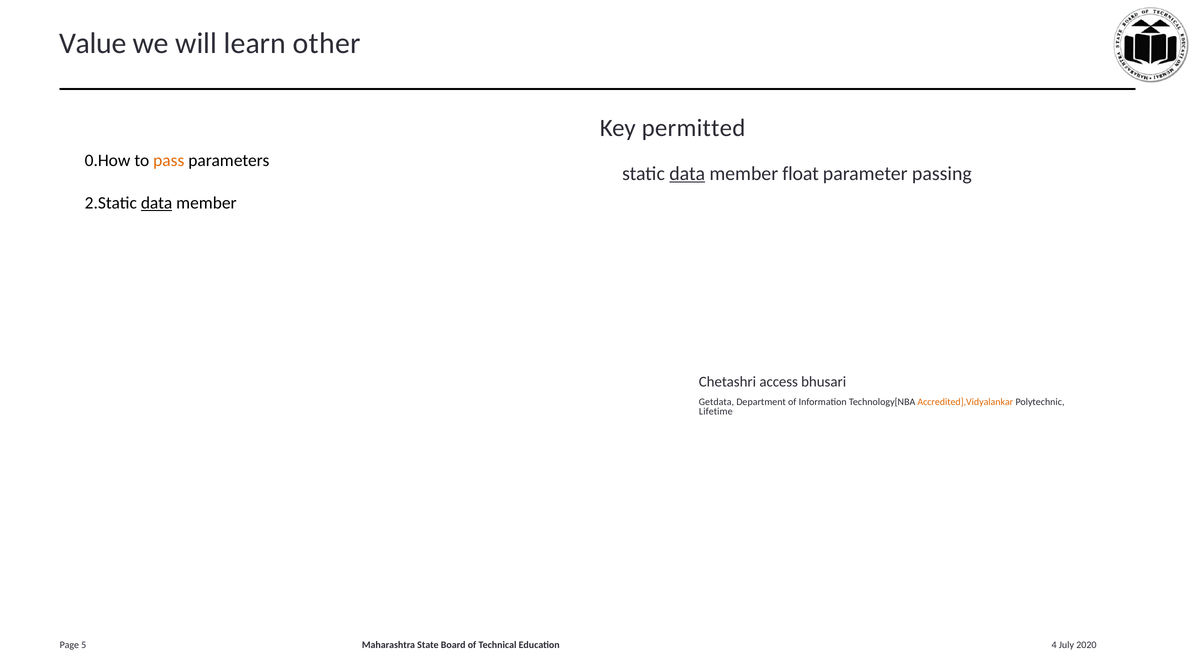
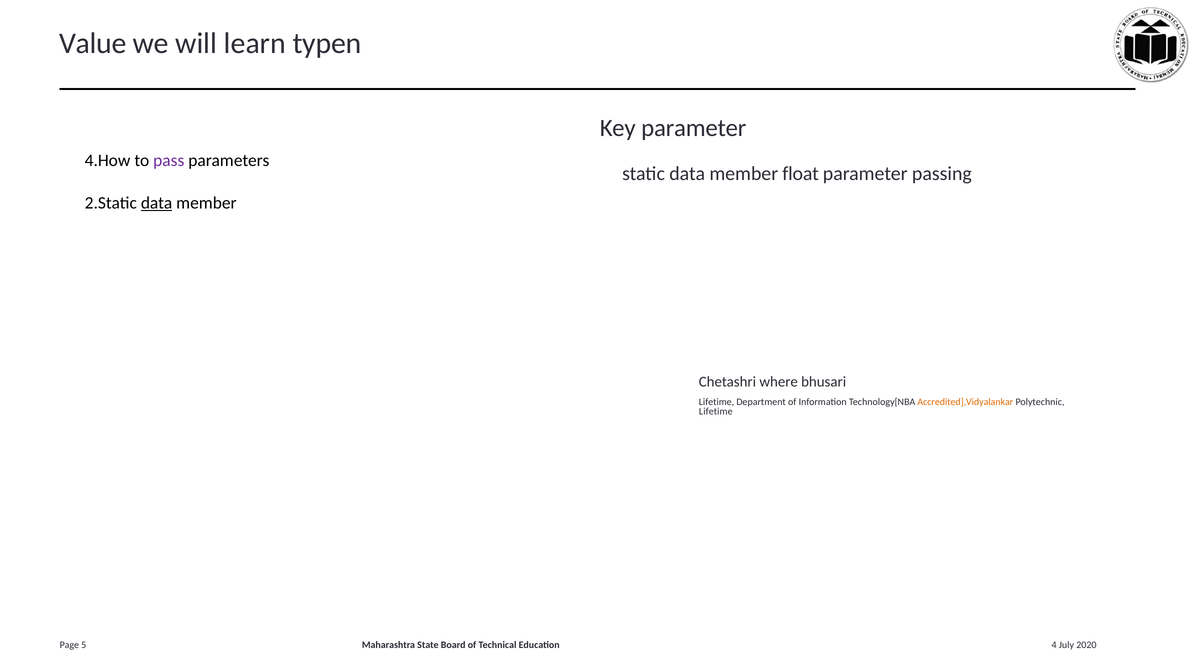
other: other -> typen (327, 43)
Key permitted: permitted -> parameter (694, 128)
0.How: 0.How -> 4.How (108, 161)
pass colour: orange -> purple (169, 161)
data underline: present -> none (687, 174)
access: access -> where (779, 382)
Getdata: Getdata -> Lifetime (716, 402)
